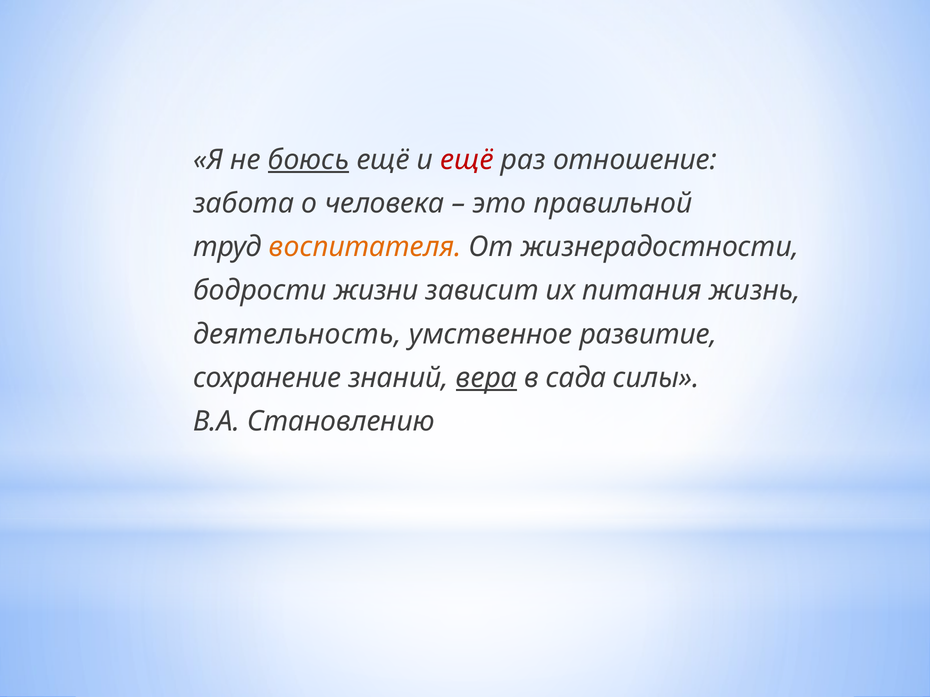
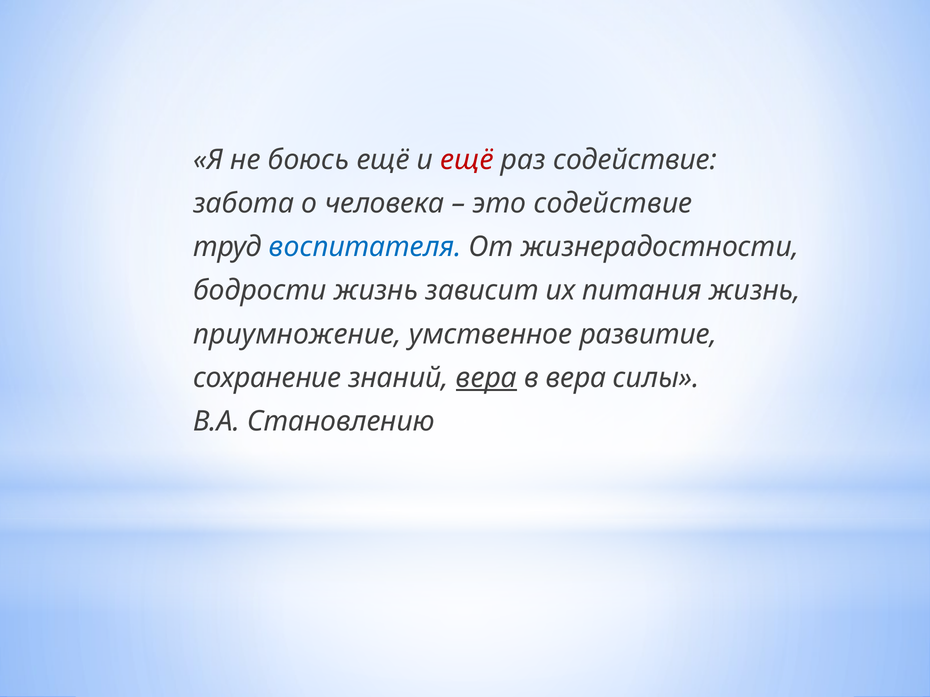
боюсь underline: present -> none (309, 160)
раз отношение: отношение -> содействие (635, 160)
это правильной: правильной -> содействие (613, 204)
воспитателя colour: orange -> blue (365, 247)
бодрости жизни: жизни -> жизнь (376, 291)
деятельность: деятельность -> приумножение (297, 334)
в сада: сада -> вера (576, 378)
